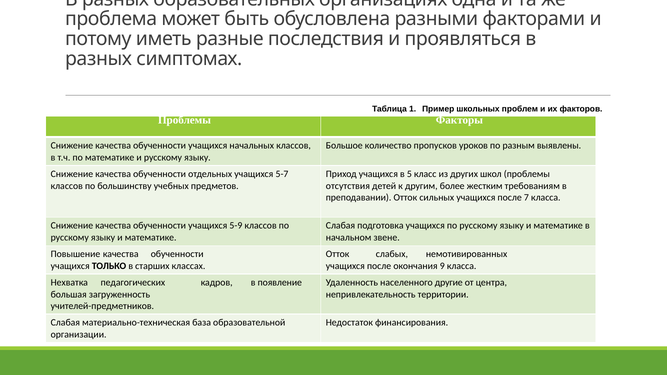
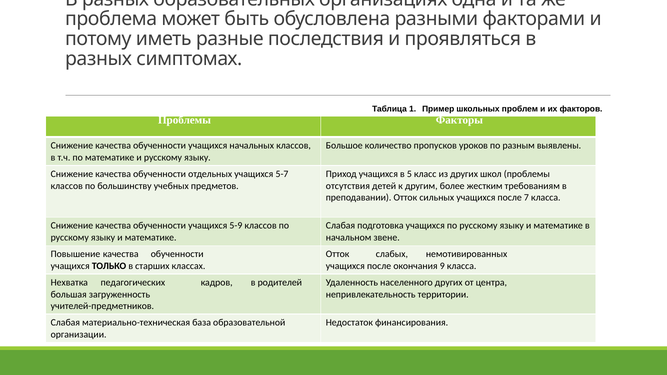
появление: появление -> родителей (280, 283)
населенного другие: другие -> других (449, 283)
